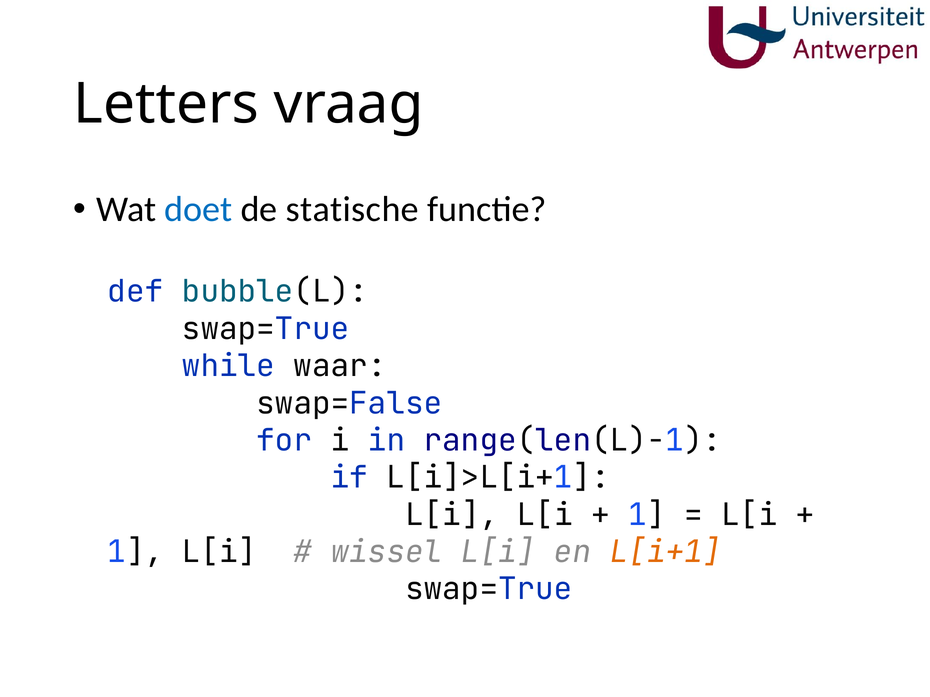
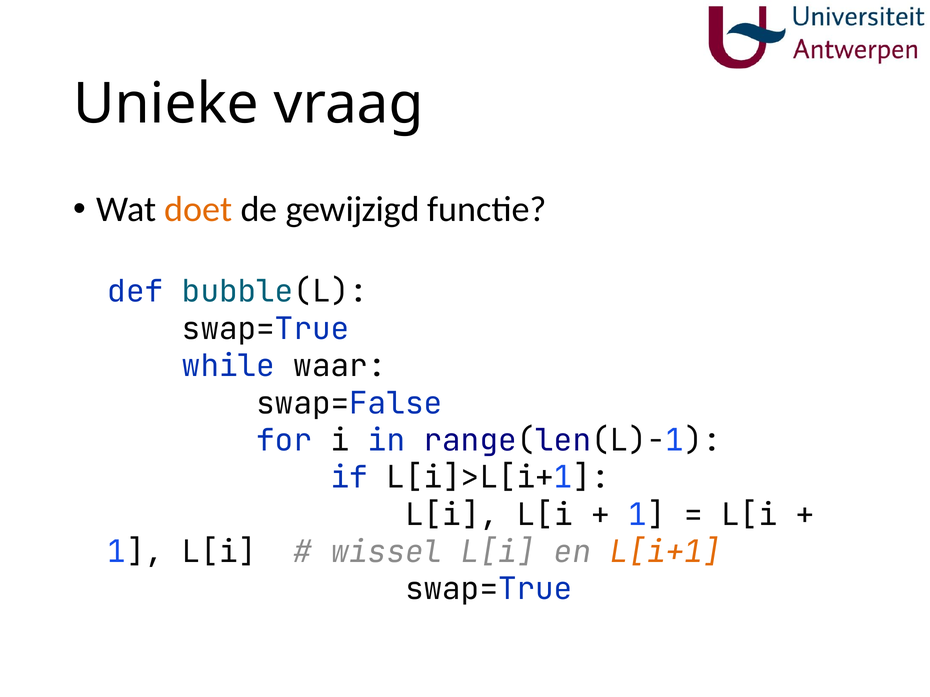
Letters: Letters -> Unieke (166, 104)
doet colour: blue -> orange (198, 210)
statische: statische -> gewijzigd (353, 210)
